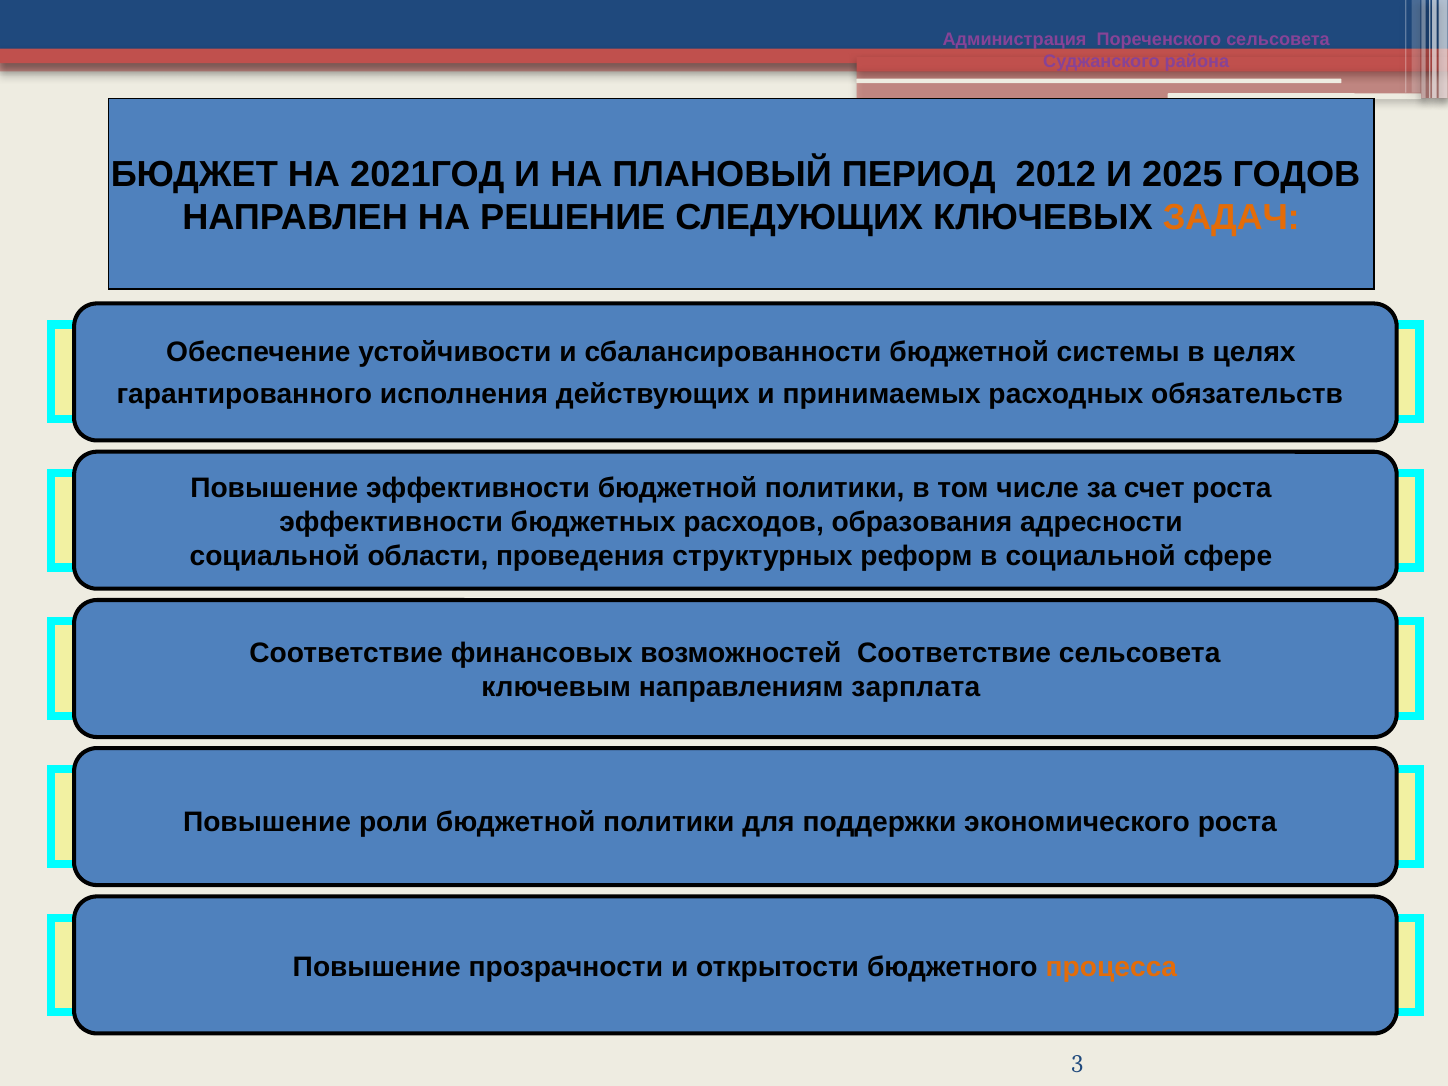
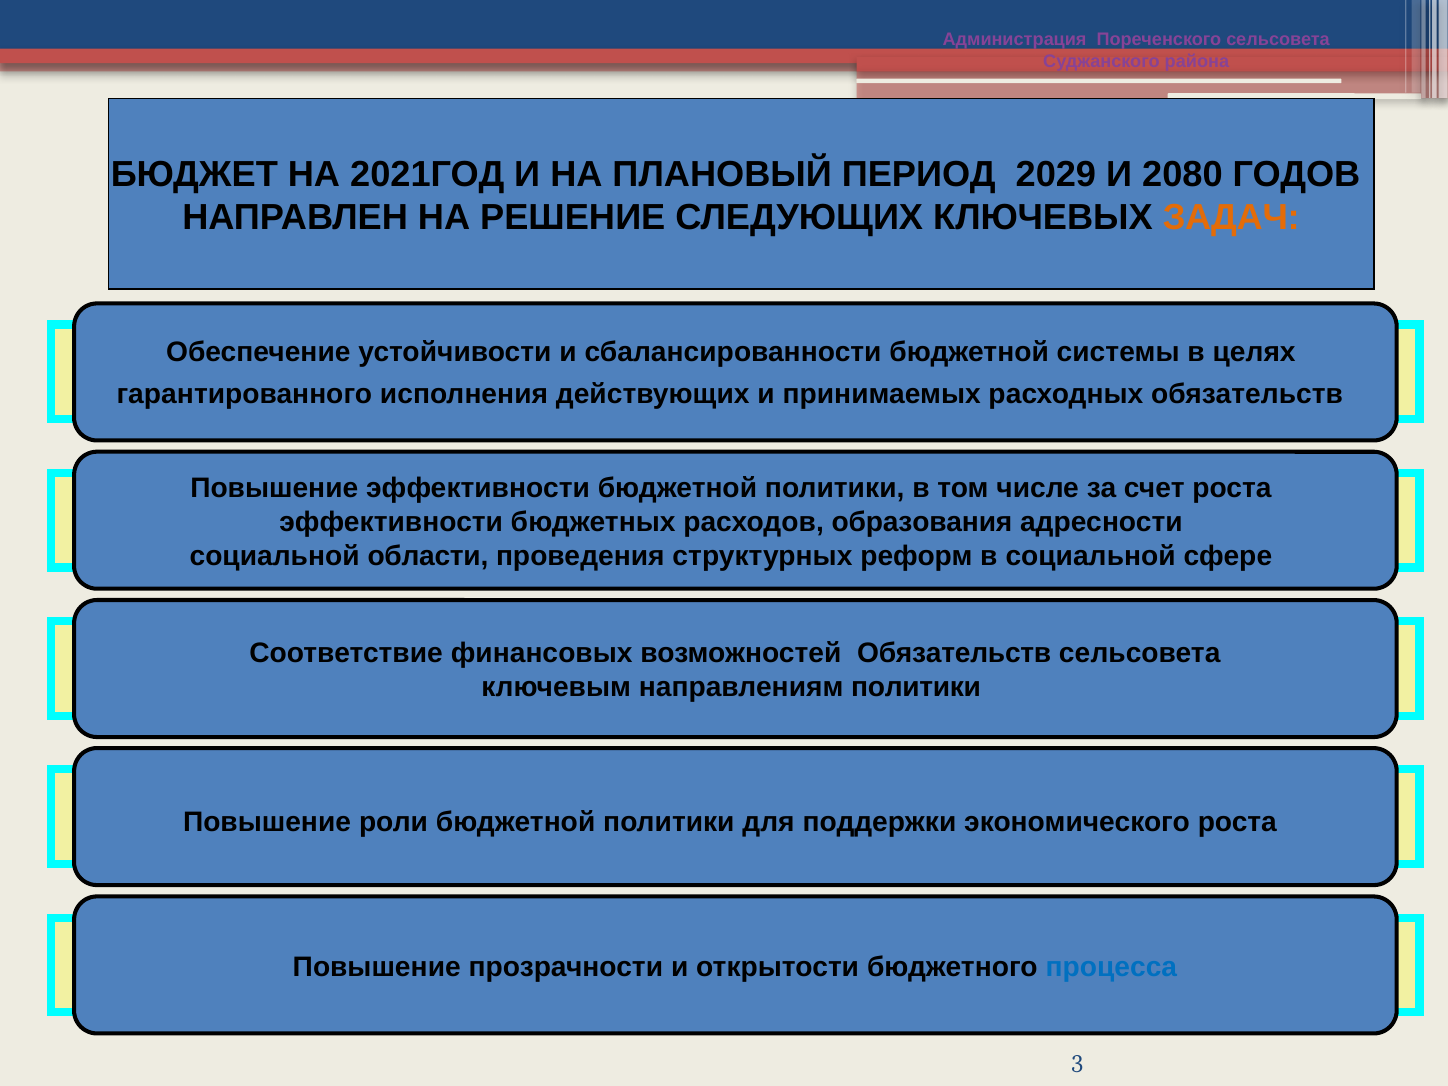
2012: 2012 -> 2029 (1056, 174)
2025: 2025 -> 2080 (1182, 174)
возможностей Соответствие: Соответствие -> Обязательств (954, 654)
направлениям зарплата: зарплата -> политики (916, 687)
процесса colour: orange -> blue (1111, 967)
